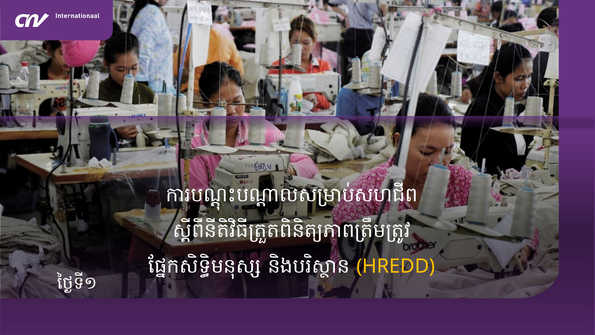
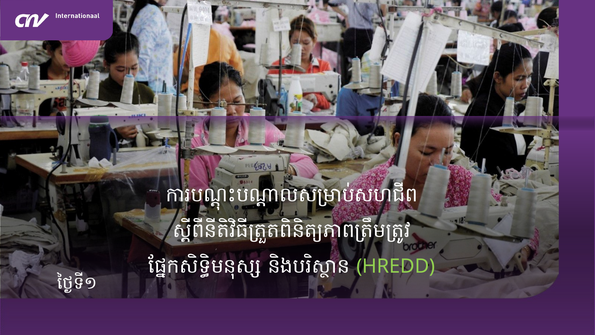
HREDD colour: yellow -> light green (396, 266)
